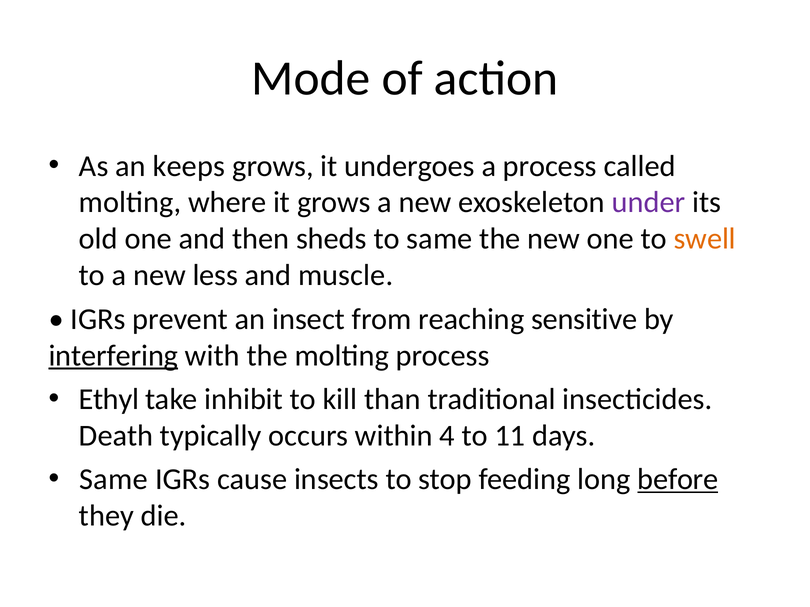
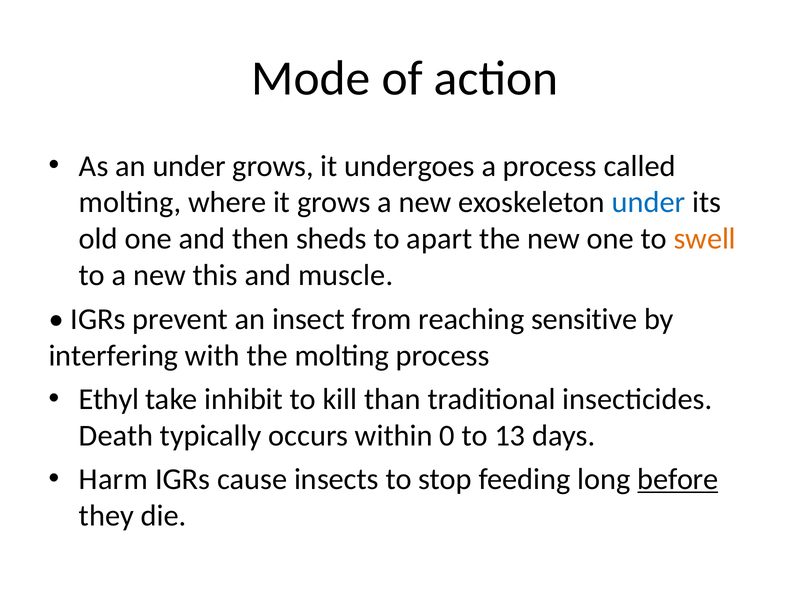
an keeps: keeps -> under (189, 166)
under colour: purple -> blue (649, 203)
to same: same -> apart (439, 239)
less: less -> this (215, 276)
interfering underline: present -> none (113, 356)
4: 4 -> 0 (447, 436)
11: 11 -> 13 (510, 436)
Same: Same -> Harm (114, 480)
